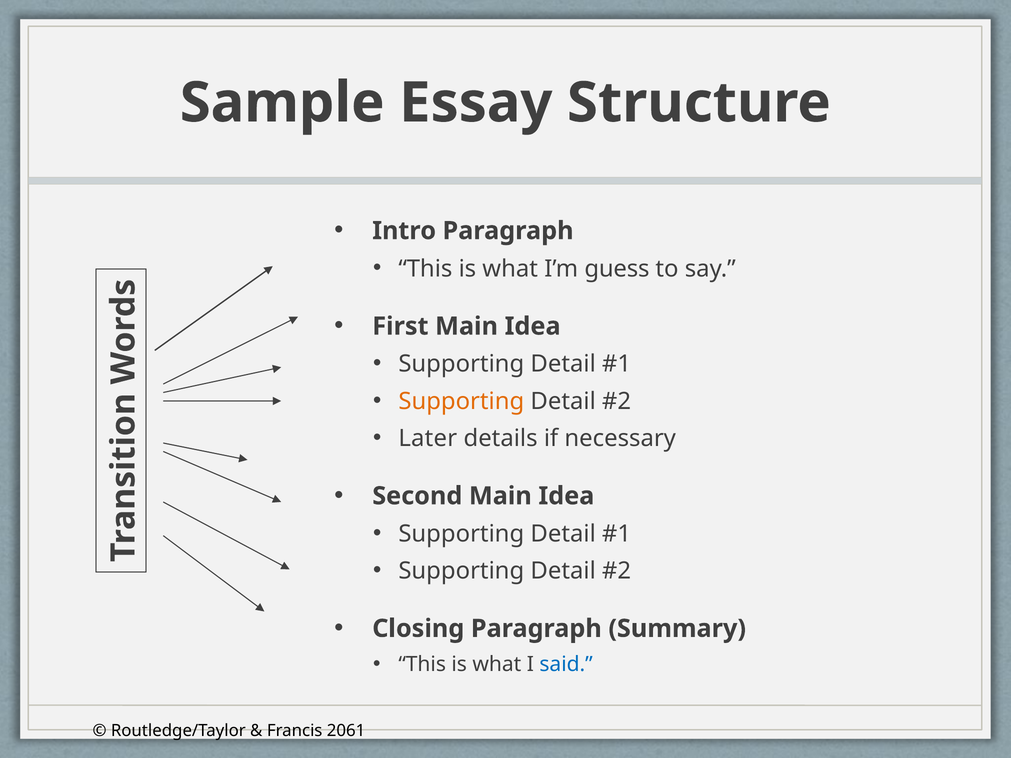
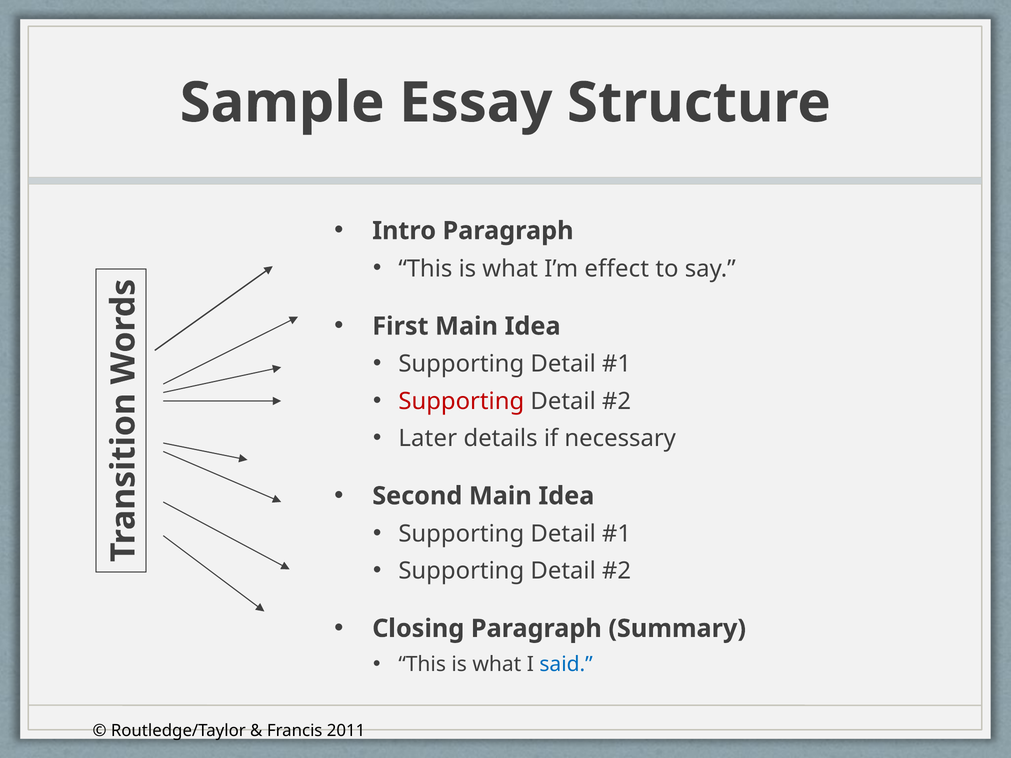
guess: guess -> effect (617, 269)
Supporting colour: orange -> red (461, 401)
2061: 2061 -> 2011 (346, 731)
